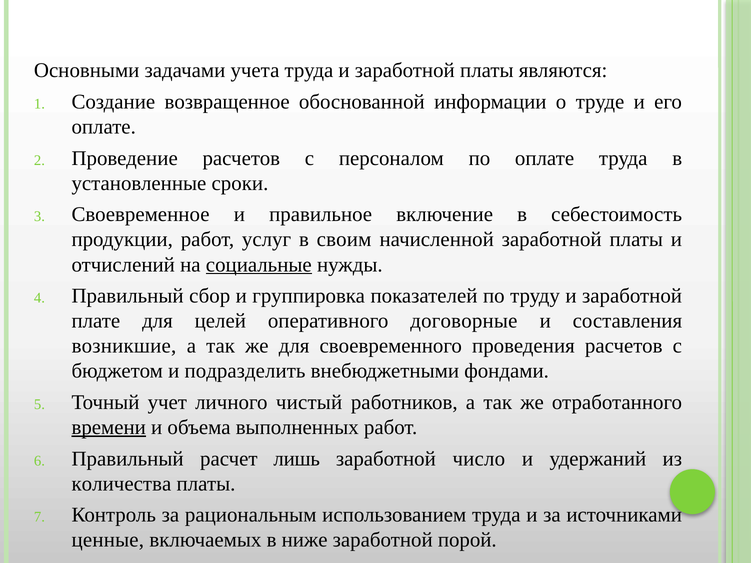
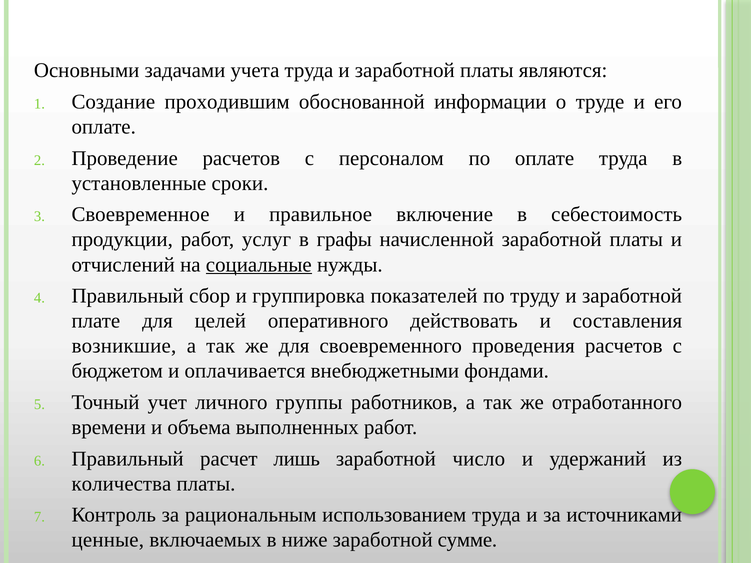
возвращенное: возвращенное -> проходившим (227, 102)
своим: своим -> графы (344, 240)
договорные: договорные -> действовать (464, 321)
подразделить: подразделить -> оплачивается (245, 371)
чистый: чистый -> группы (309, 402)
времени underline: present -> none (109, 428)
порой: порой -> сумме (467, 540)
